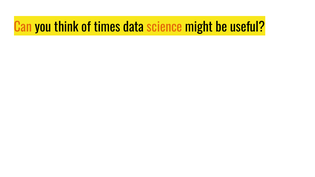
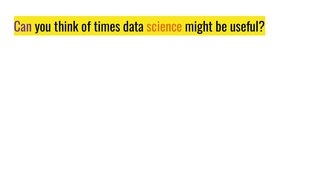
Can colour: orange -> purple (23, 27)
